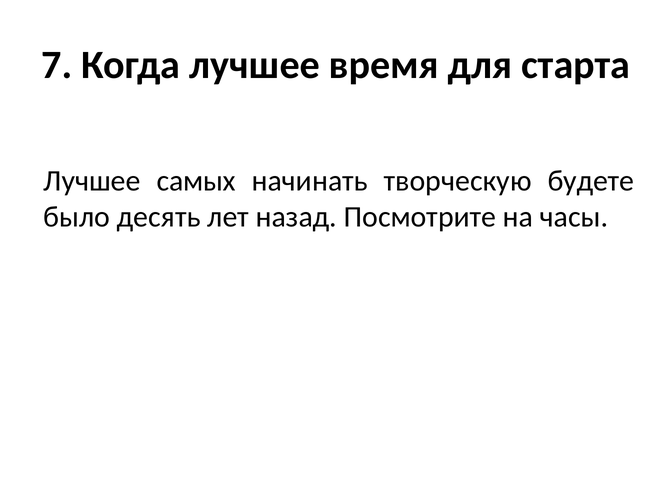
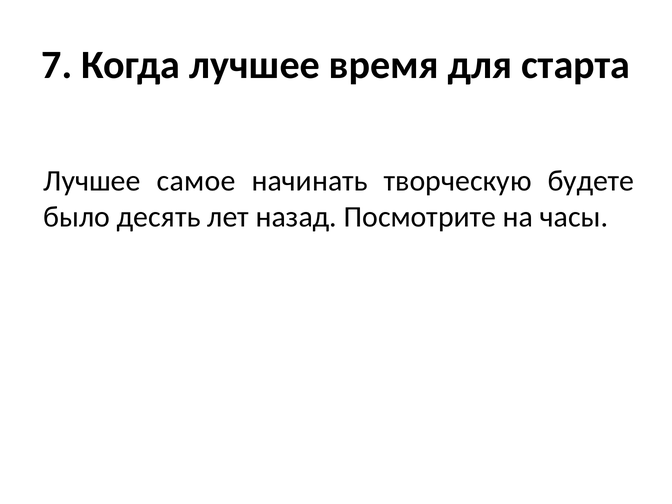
самых: самых -> самое (196, 181)
